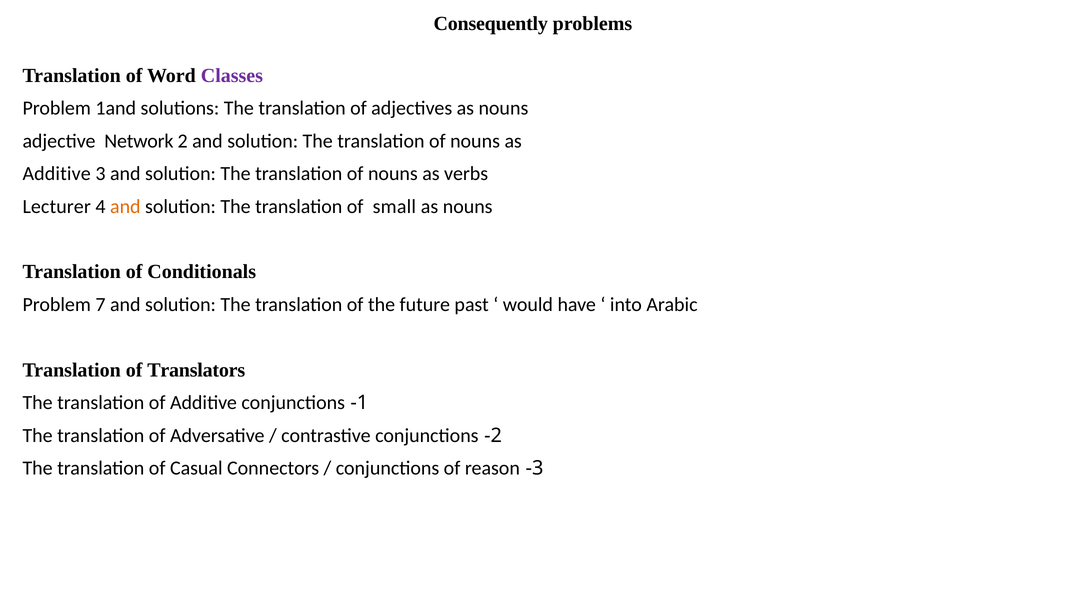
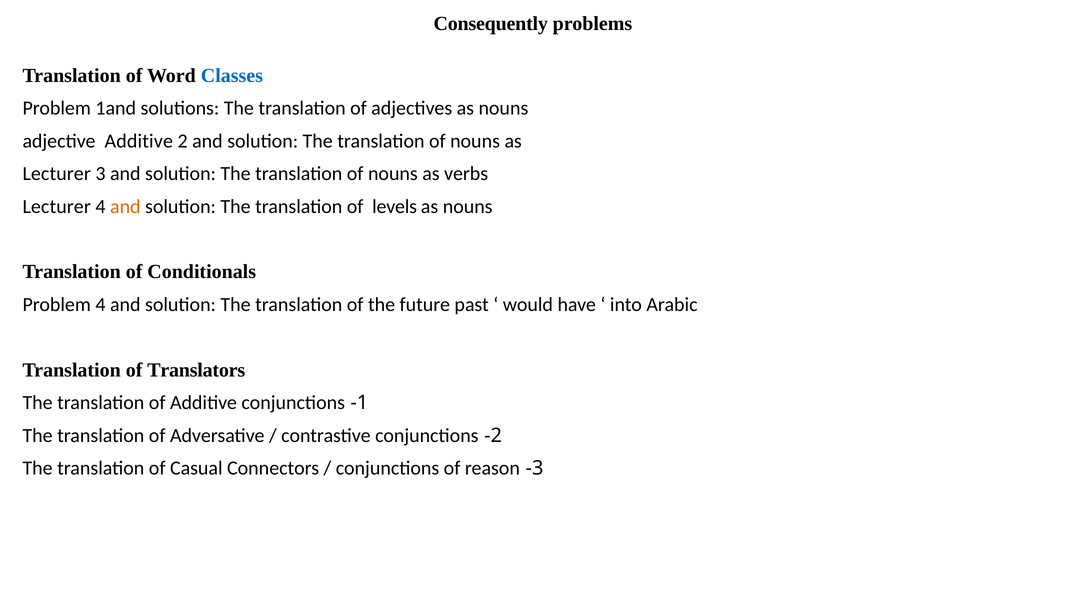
Classes colour: purple -> blue (232, 76)
adjective Network: Network -> Additive (139, 141)
Additive: Additive -> Lecturer (57, 174)
small: small -> levels (395, 206)
Problem 7: 7 -> 4 (101, 304)
